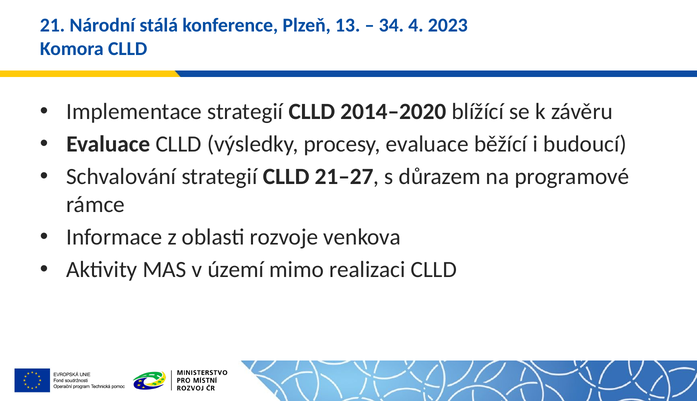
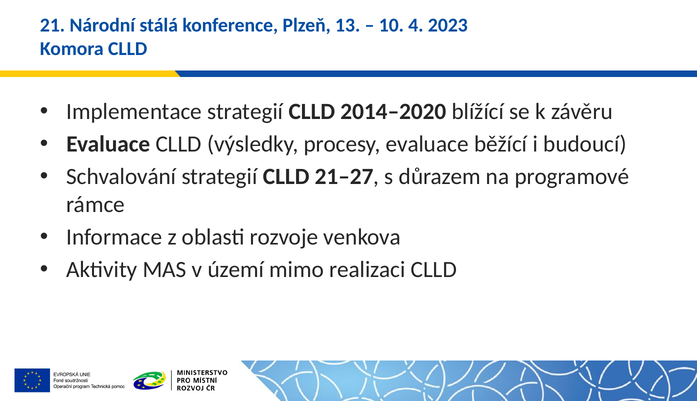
34: 34 -> 10 (391, 26)
